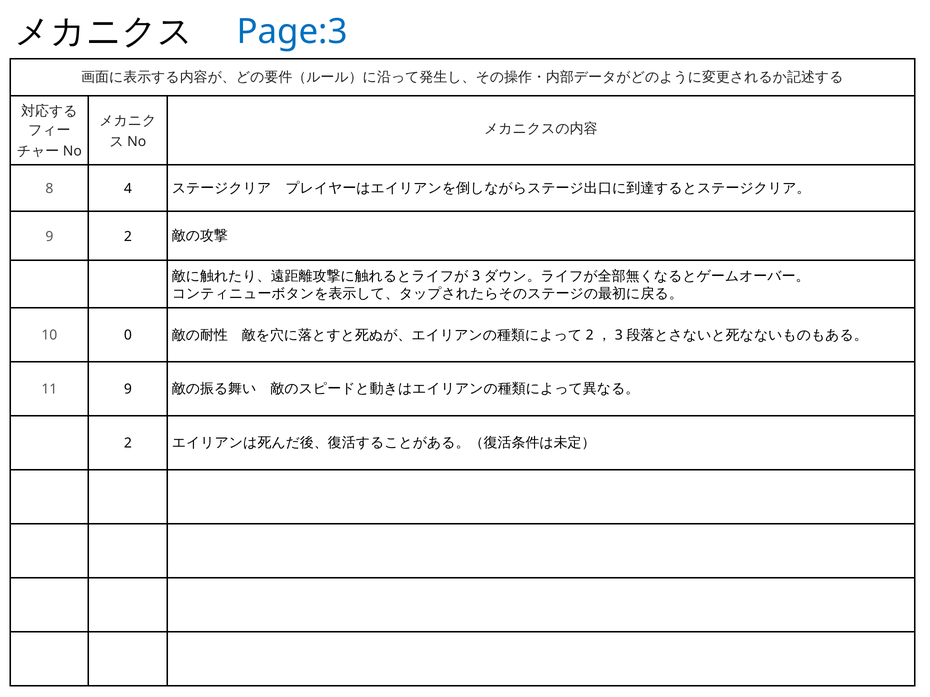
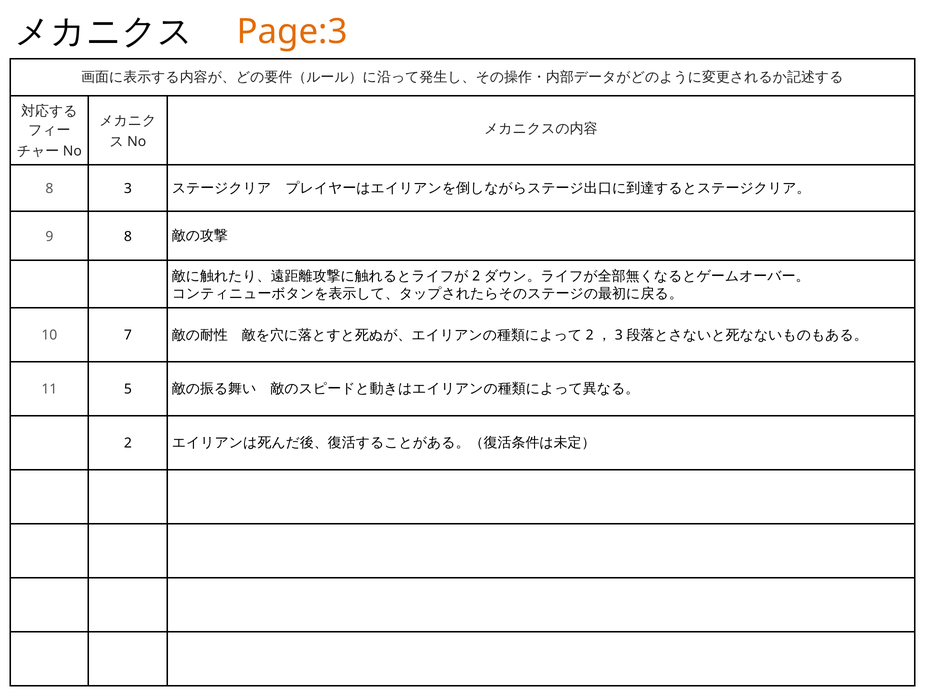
Page:3 colour: blue -> orange (292, 32)
8 4: 4 -> 3 (128, 189)
9 2: 2 -> 8 (128, 237)
3: 3 -> 2 (476, 276)
0: 0 -> 7 (128, 336)
11 9: 9 -> 5 (128, 390)
